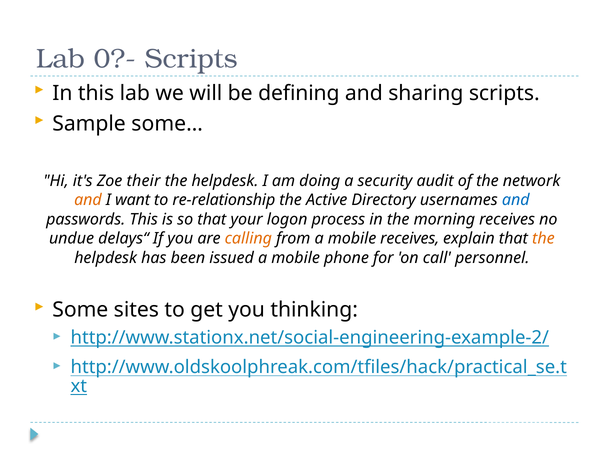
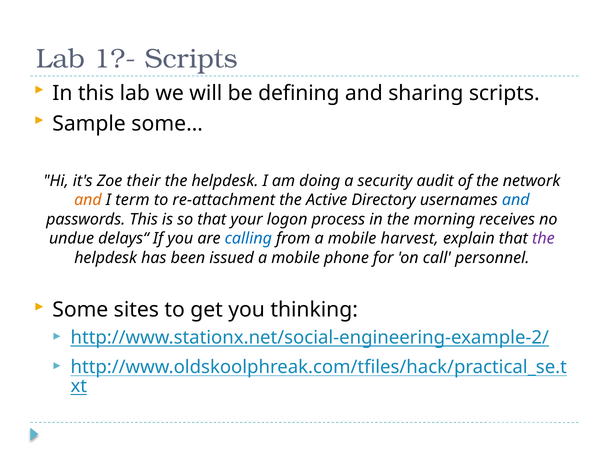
0?-: 0?- -> 1?- (115, 59)
want: want -> term (132, 201)
re-relationship: re-relationship -> re-attachment (224, 201)
calling colour: orange -> blue (248, 239)
mobile receives: receives -> harvest (410, 239)
the colour: orange -> purple (543, 239)
